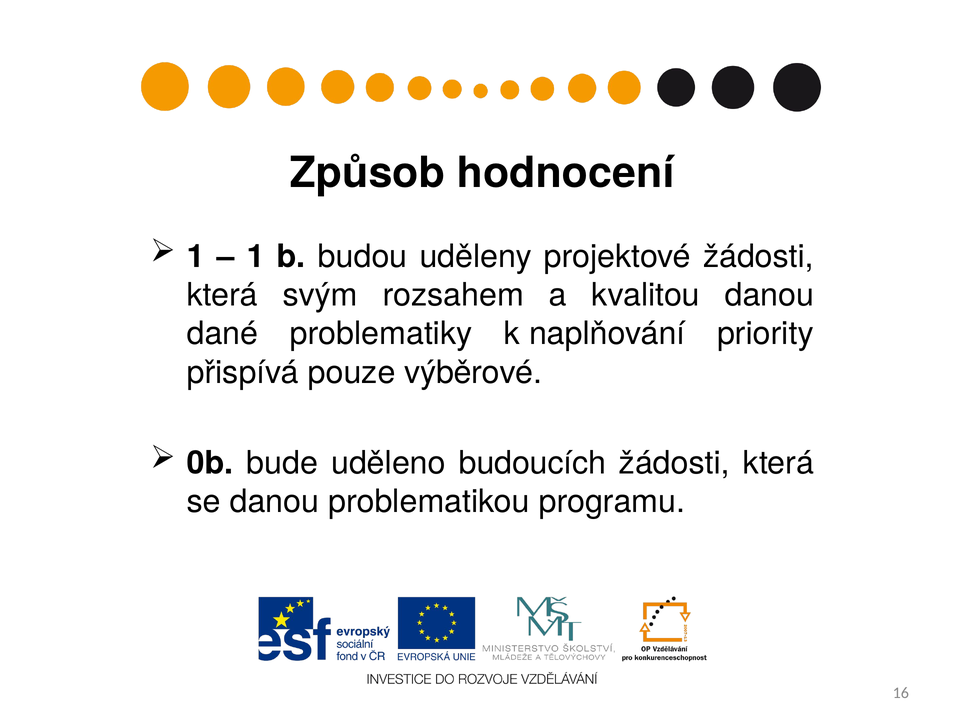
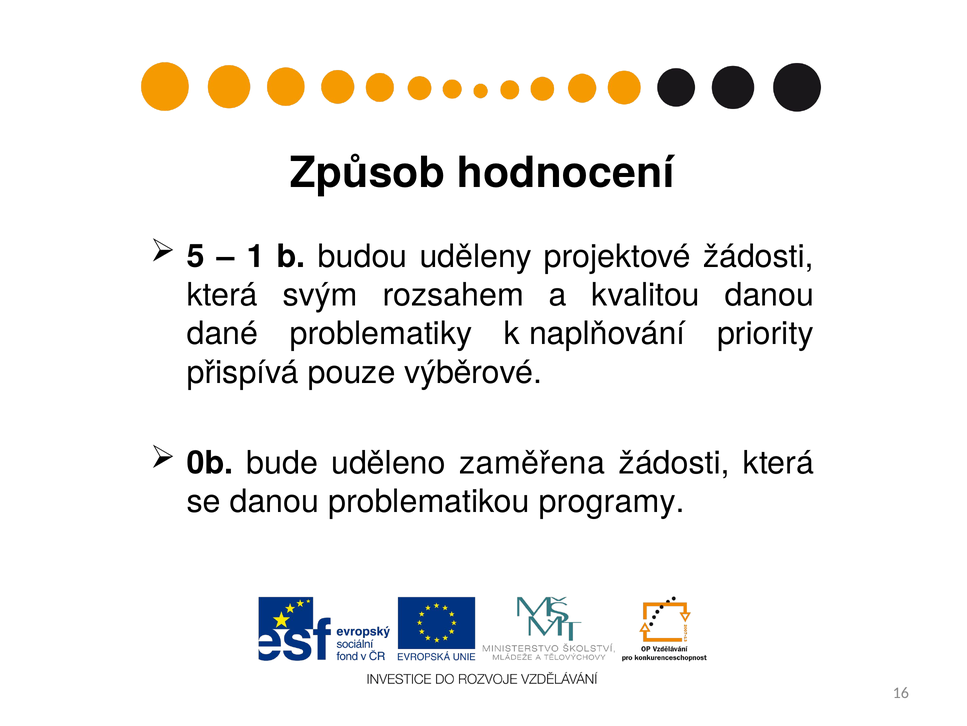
1: 1 -> 5 (196, 256)
budoucích: budoucích -> zaměřena (532, 462)
programu: programu -> programy (612, 501)
